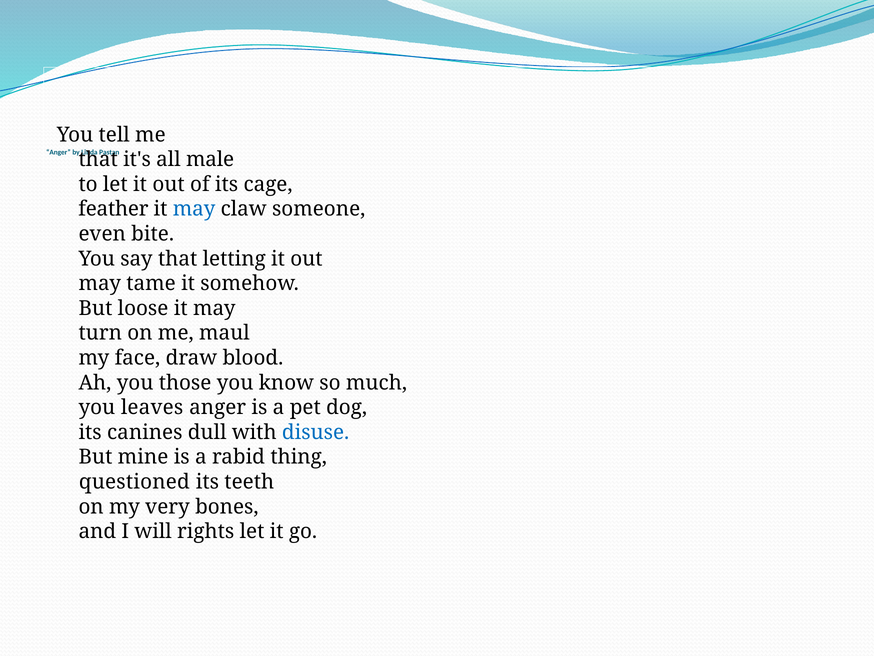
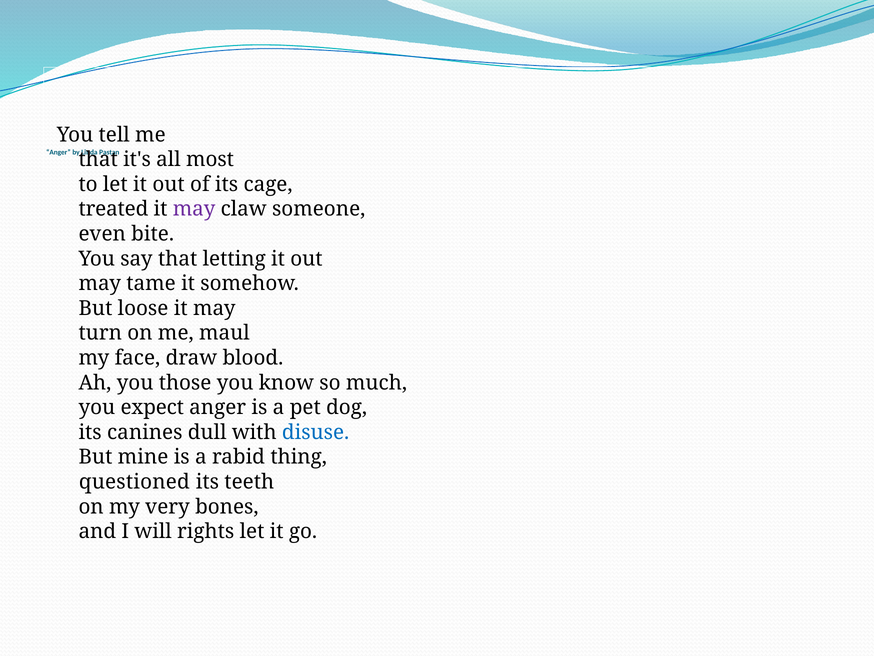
male: male -> most (210, 159)
feather: feather -> treated (113, 209)
may colour: blue -> purple (194, 209)
leaves: leaves -> expect (152, 407)
